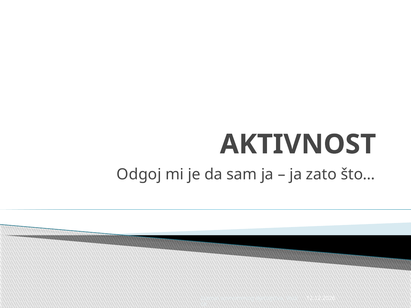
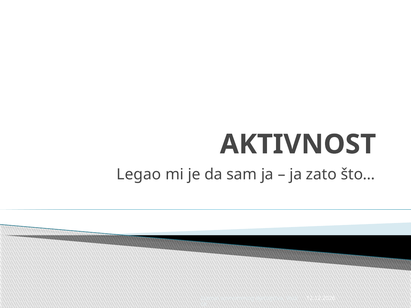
Odgoj: Odgoj -> Legao (139, 175)
